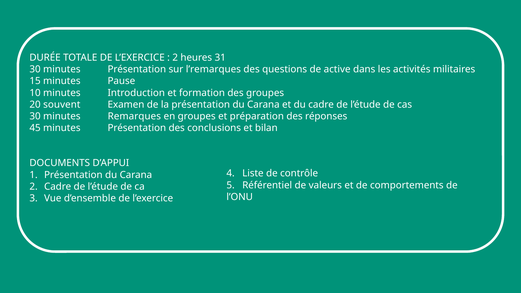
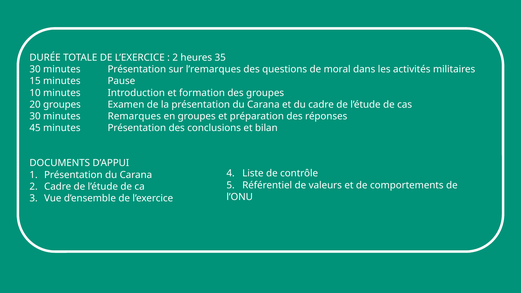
31: 31 -> 35 (220, 58)
active: active -> moral (337, 69)
20 souvent: souvent -> groupes (62, 105)
